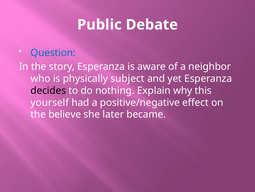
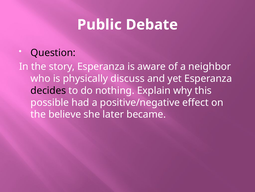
Question colour: blue -> black (53, 53)
subject: subject -> discuss (128, 78)
yourself: yourself -> possible (50, 102)
